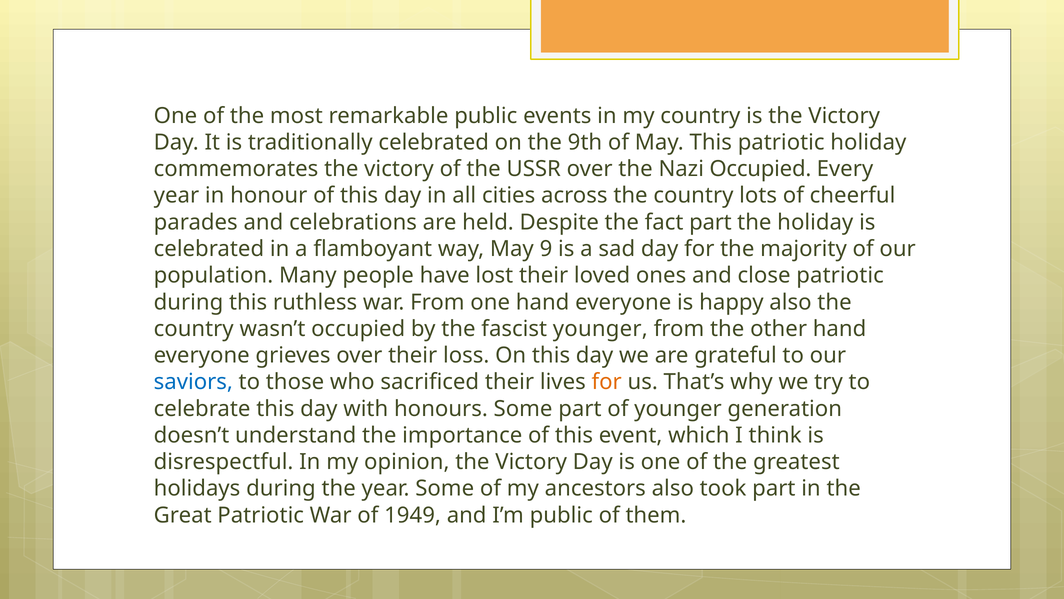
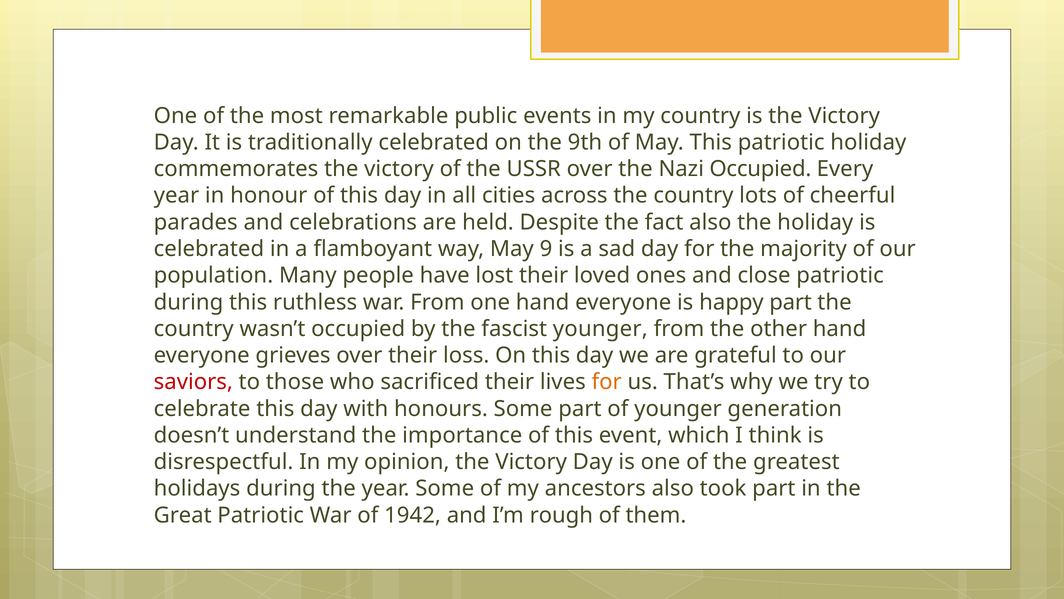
fact part: part -> also (710, 222)
happy also: also -> part (791, 302)
saviors colour: blue -> red (193, 382)
1949: 1949 -> 1942 (413, 515)
I’m public: public -> rough (561, 515)
